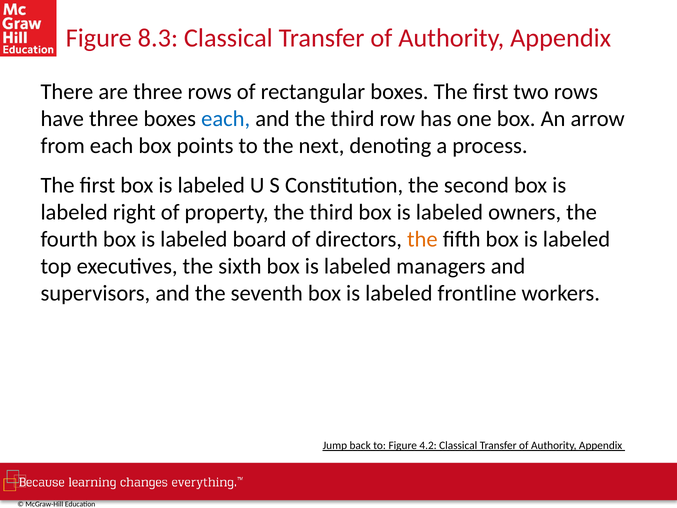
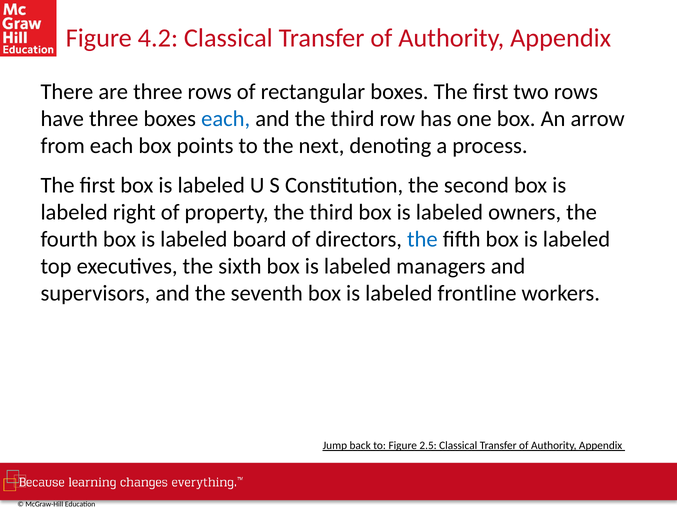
8.3: 8.3 -> 4.2 (158, 38)
the colour: orange -> blue (422, 239)
4.2: 4.2 -> 2.5 (428, 445)
